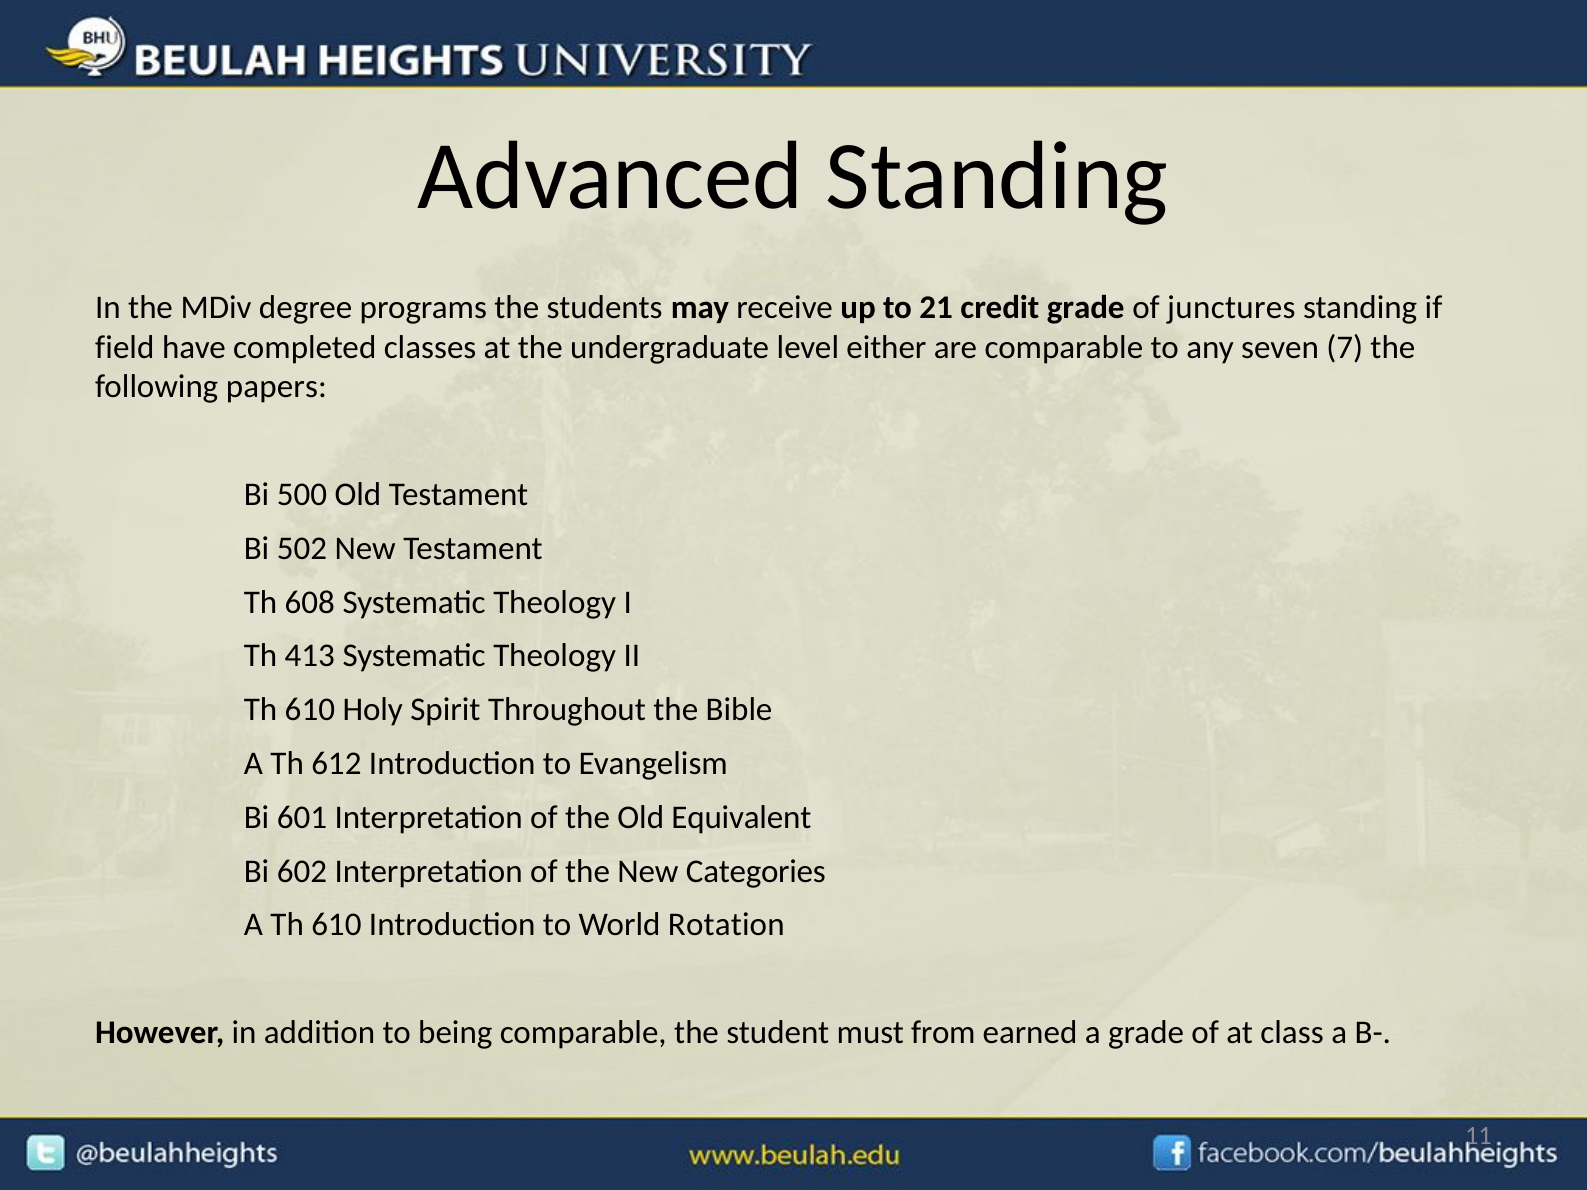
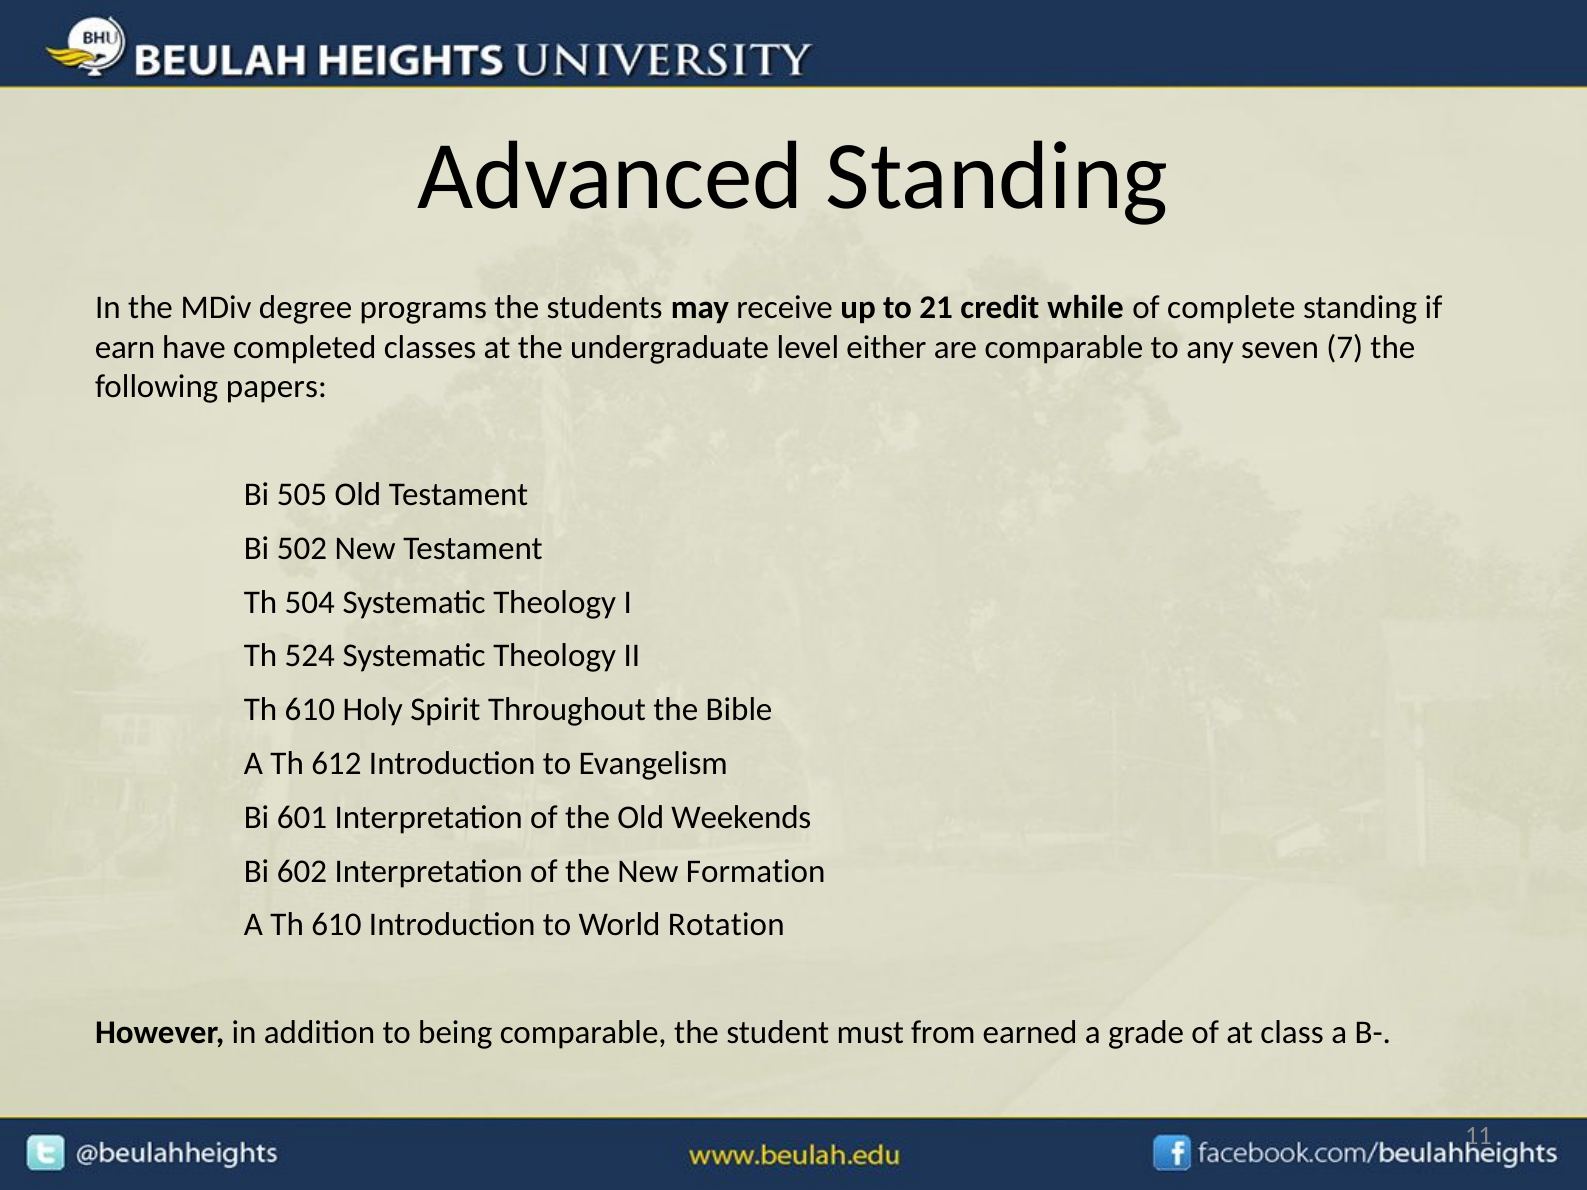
credit grade: grade -> while (1086, 308)
junctures: junctures -> complete (1231, 308)
field: field -> earn (125, 347)
500: 500 -> 505 (302, 495)
608: 608 -> 504 (310, 602)
413: 413 -> 524 (310, 656)
Equivalent: Equivalent -> Weekends (741, 818)
Categories: Categories -> Formation (756, 871)
